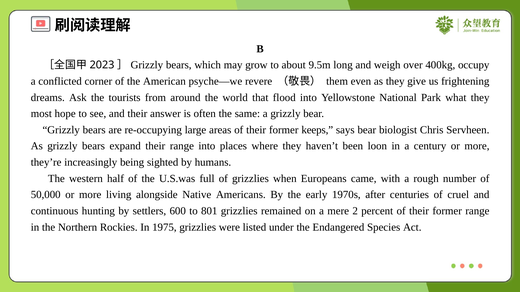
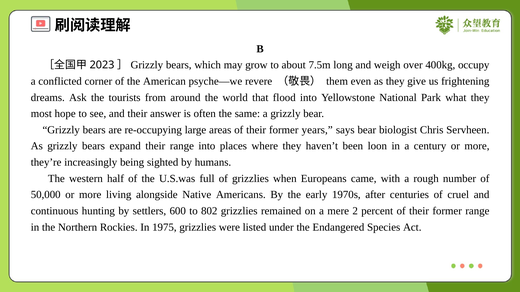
9.5m: 9.5m -> 7.5m (320, 65)
keeps: keeps -> years (317, 130)
801: 801 -> 802 (209, 211)
